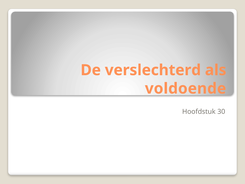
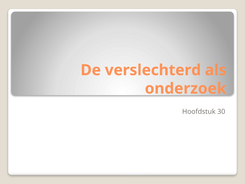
voldoende: voldoende -> onderzoek (186, 88)
